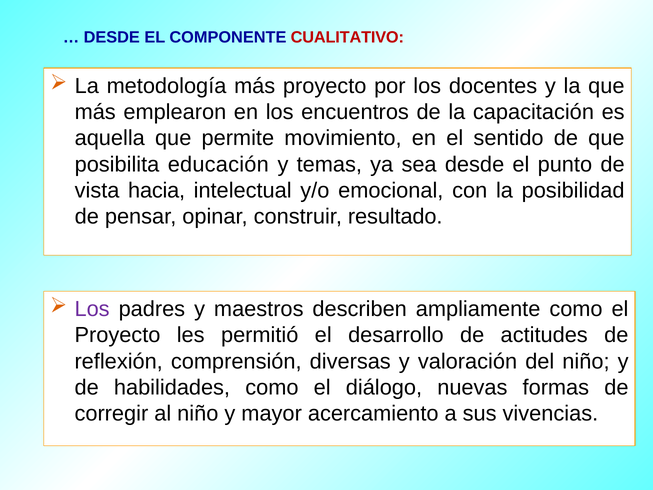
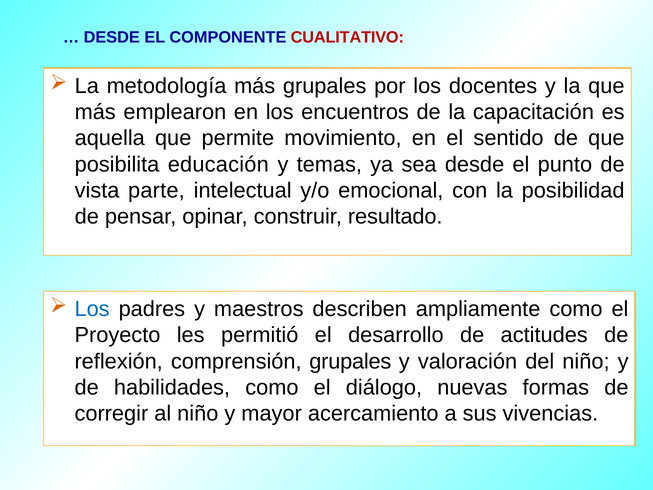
más proyecto: proyecto -> grupales (325, 86)
hacia: hacia -> parte (156, 190)
Los colour: purple -> blue (92, 309)
comprensión diversas: diversas -> grupales (350, 361)
